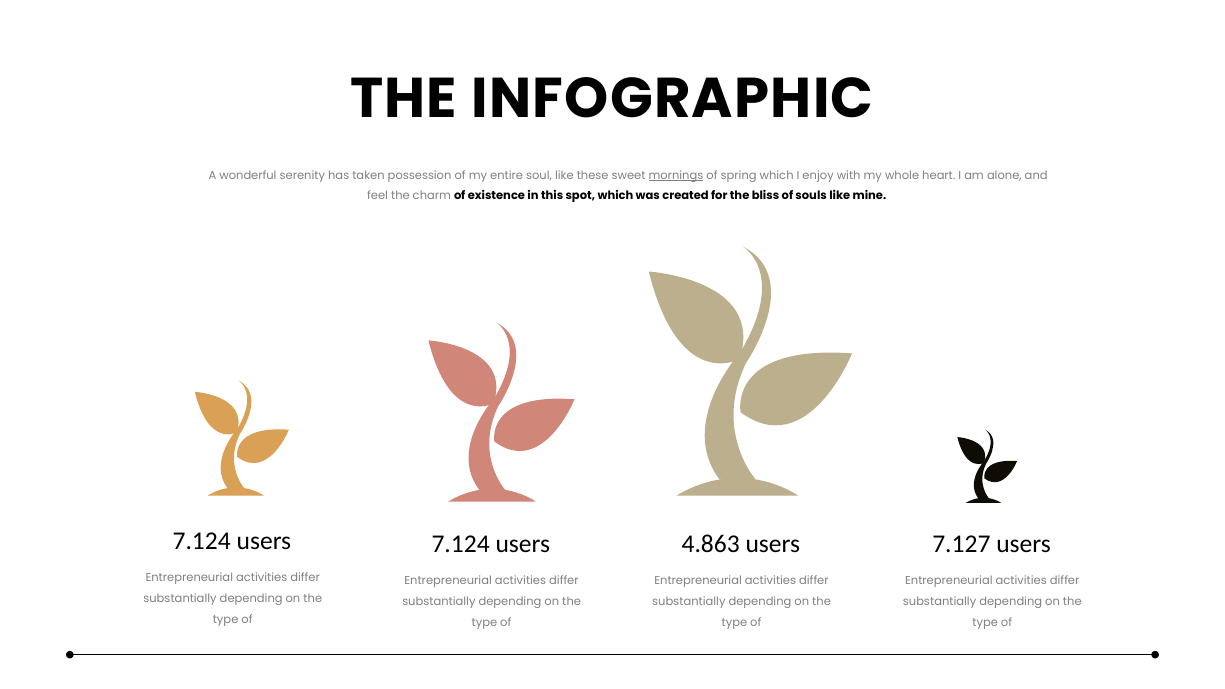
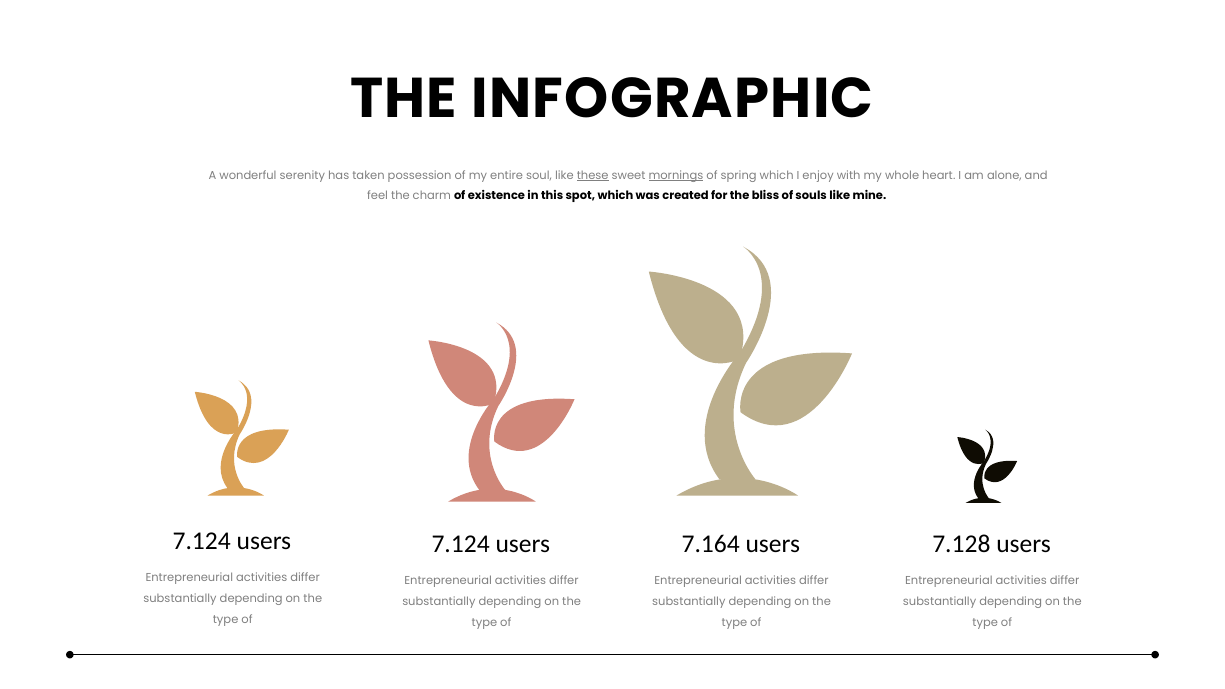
these underline: none -> present (593, 175)
4.863: 4.863 -> 7.164 (711, 544)
7.127: 7.127 -> 7.128 (961, 544)
